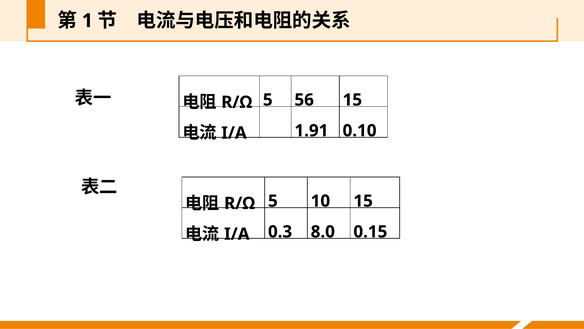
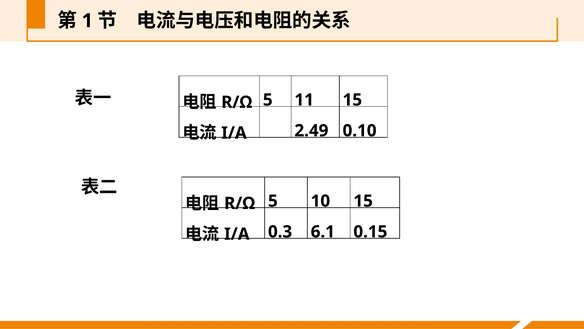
56: 56 -> 11 (304, 100)
1.91: 1.91 -> 2.49 (311, 130)
8.0: 8.0 -> 6.1 (323, 231)
